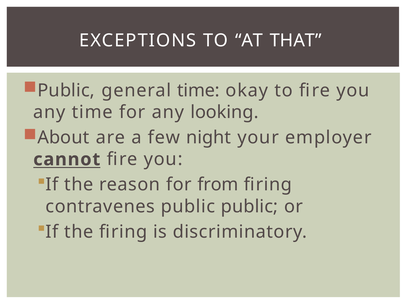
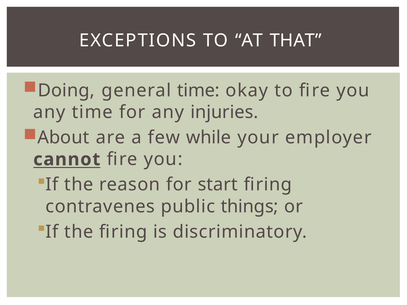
Public: Public -> Doing (66, 91)
looking: looking -> injuries (224, 112)
night: night -> while (209, 138)
from: from -> start (218, 185)
public public: public -> things (250, 207)
